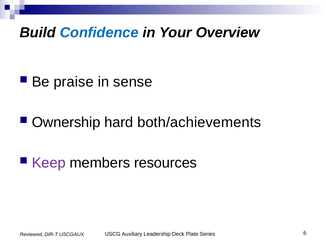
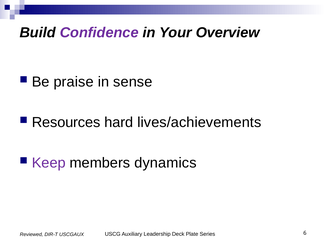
Confidence colour: blue -> purple (99, 33)
Ownership: Ownership -> Resources (66, 123)
both/achievements: both/achievements -> lives/achievements (199, 123)
resources: resources -> dynamics (165, 163)
